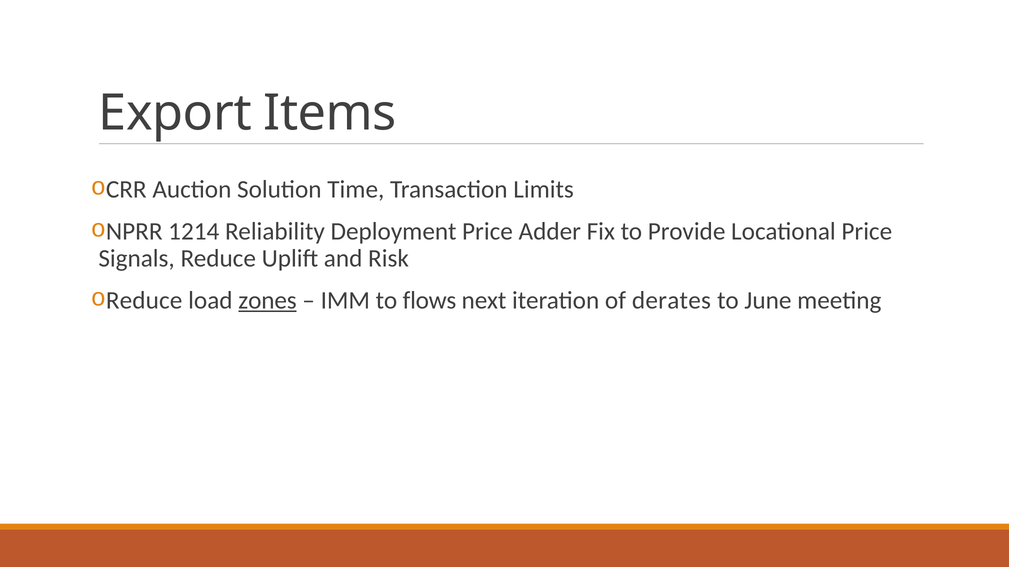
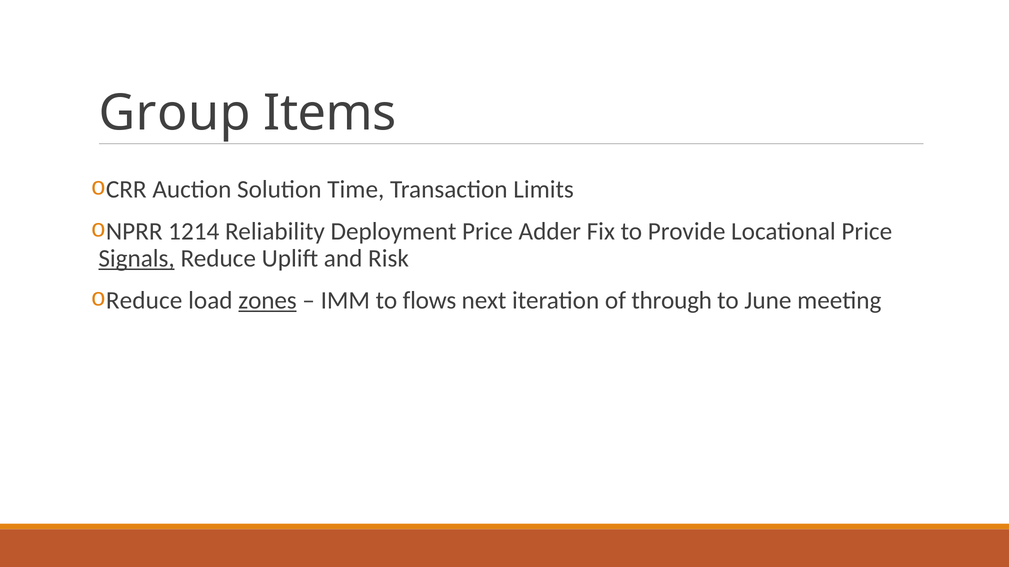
Export: Export -> Group (175, 113)
Signals underline: none -> present (137, 259)
derates: derates -> through (672, 301)
